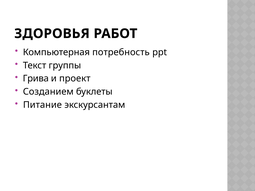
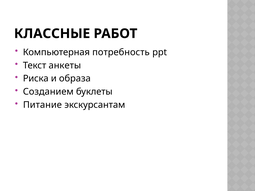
ЗДОРОВЬЯ: ЗДОРОВЬЯ -> КЛАССНЫЕ (52, 34)
группы: группы -> анкеты (65, 65)
Грива: Грива -> Риска (36, 79)
проект: проект -> образа (75, 79)
